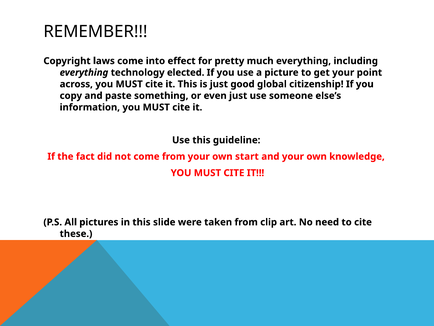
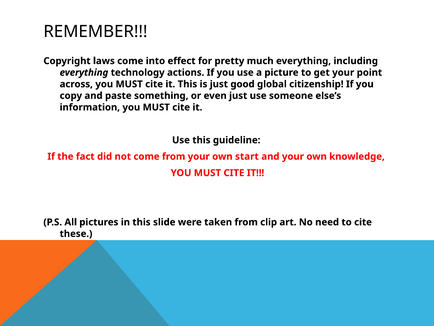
elected: elected -> actions (186, 72)
